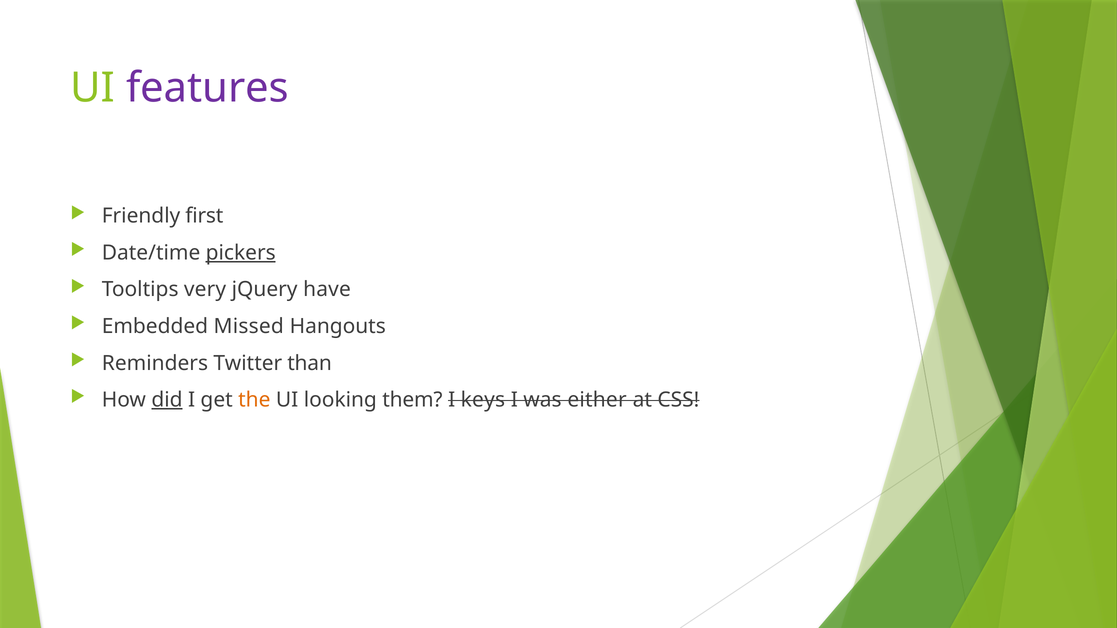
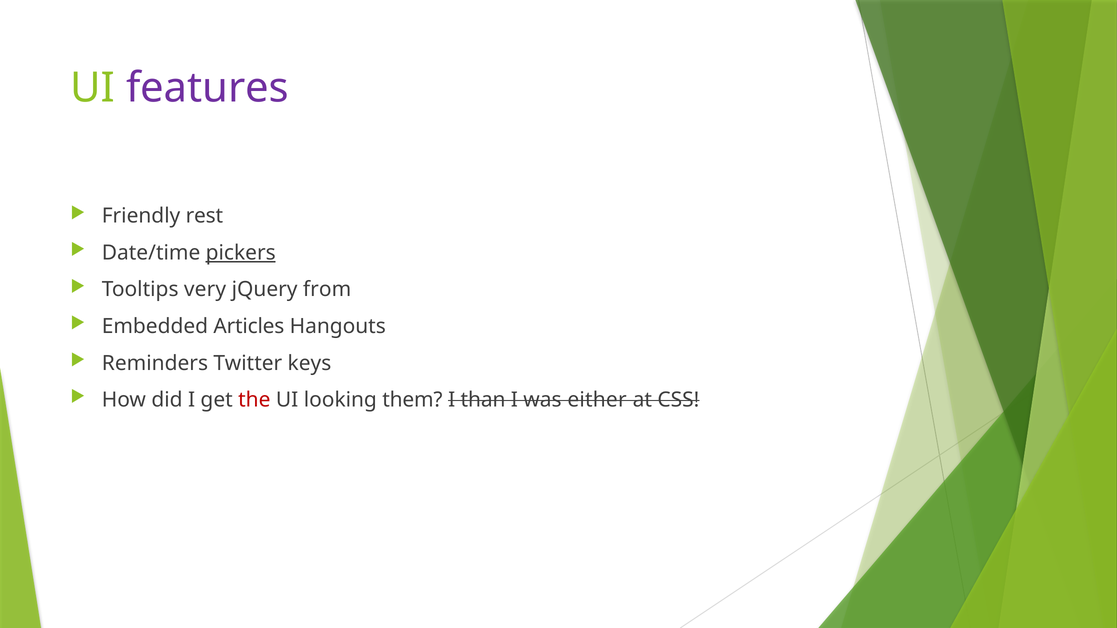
first: first -> rest (204, 216)
have: have -> from (327, 290)
Missed: Missed -> Articles (249, 327)
than: than -> keys (309, 363)
did underline: present -> none (167, 400)
the colour: orange -> red (254, 400)
keys: keys -> than (483, 400)
